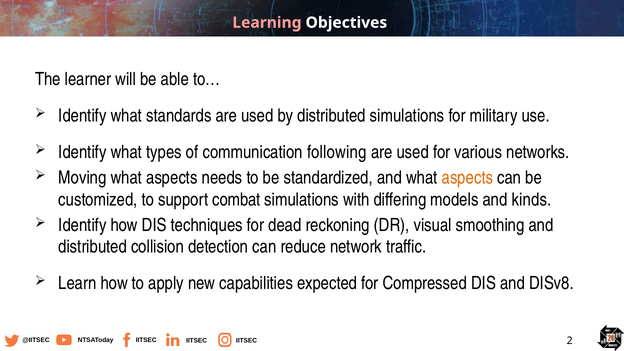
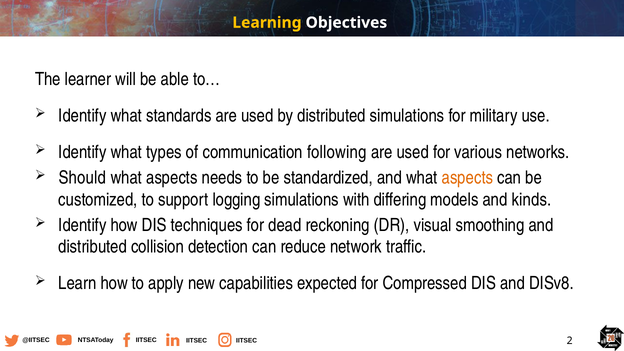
Learning colour: pink -> yellow (267, 23)
Moving: Moving -> Should (82, 178)
combat: combat -> logging (236, 200)
